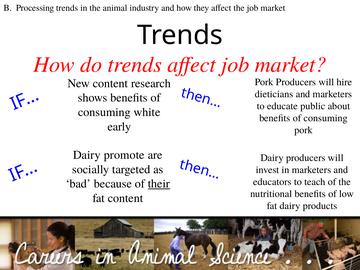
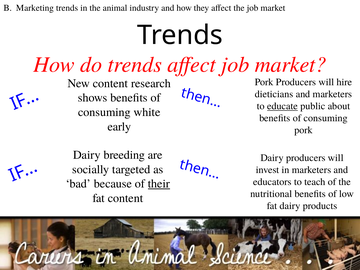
Processing: Processing -> Marketing (35, 8)
educate underline: none -> present (282, 106)
promote: promote -> breeding (124, 155)
